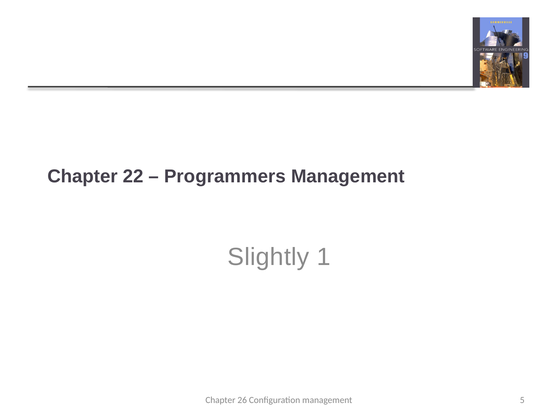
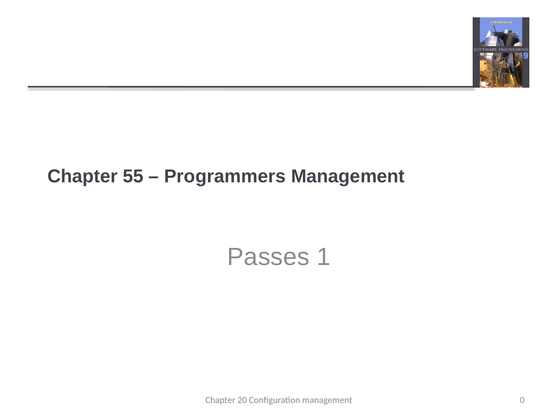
22: 22 -> 55 (133, 176)
Slightly: Slightly -> Passes (268, 257)
26: 26 -> 20 (242, 400)
5: 5 -> 0 (522, 400)
